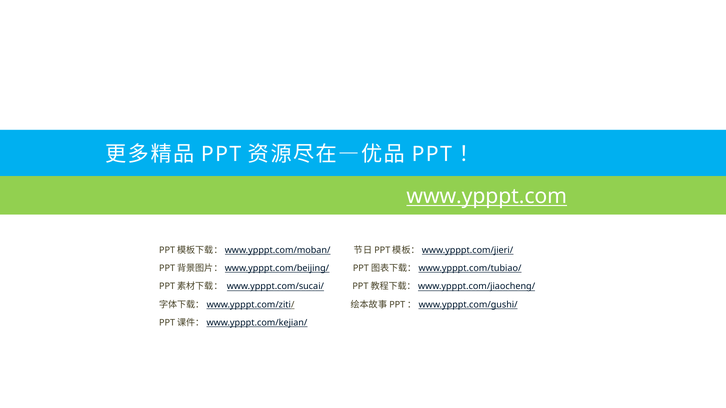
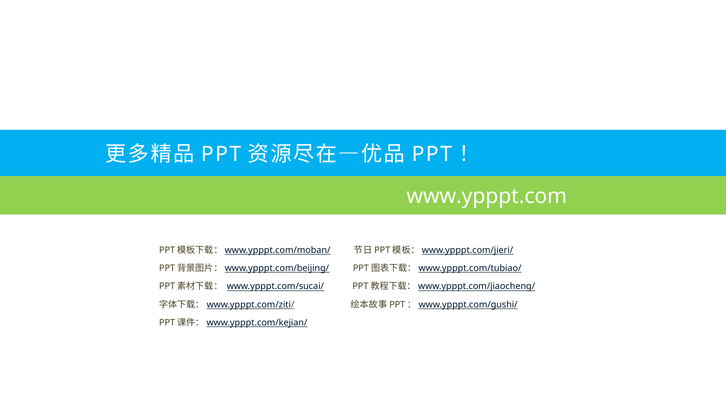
www.ypppt.com underline: present -> none (487, 197)
